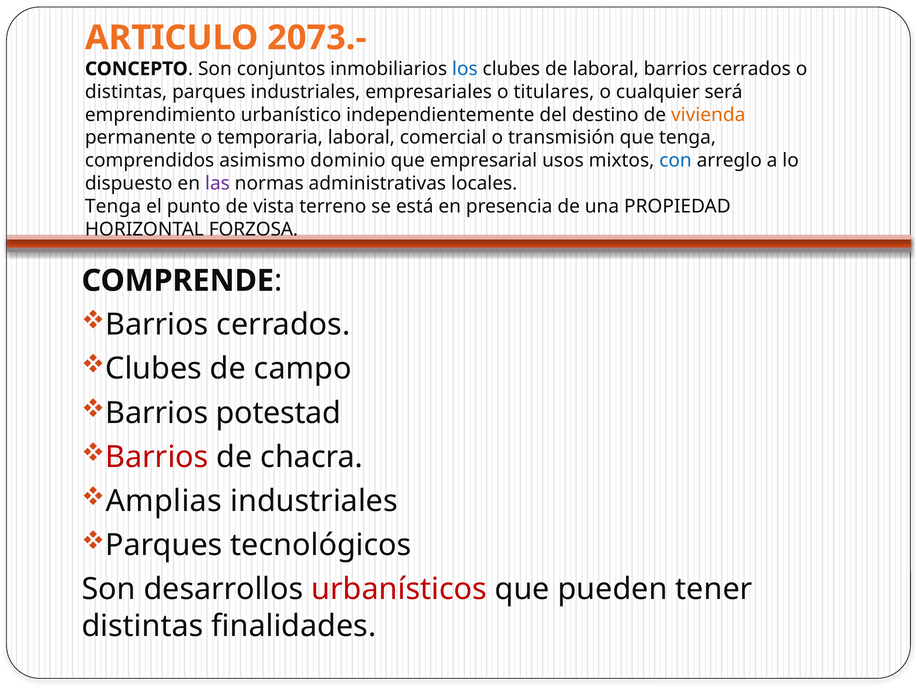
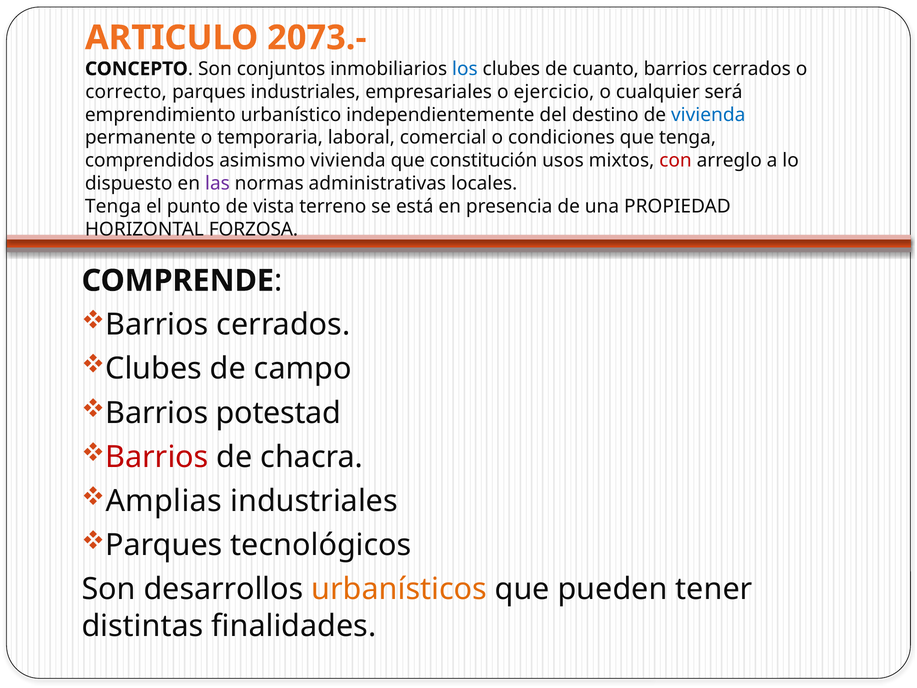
de laboral: laboral -> cuanto (606, 69)
distintas: distintas -> correcto (126, 92)
titulares: titulares -> ejercicio (554, 92)
vivienda colour: orange -> blue (708, 115)
transmisión: transmisión -> condiciones (561, 138)
asimismo dominio: dominio -> vivienda (348, 161)
empresarial: empresarial -> constitución (484, 161)
con colour: blue -> red (675, 161)
urbanísticos colour: red -> orange (399, 589)
